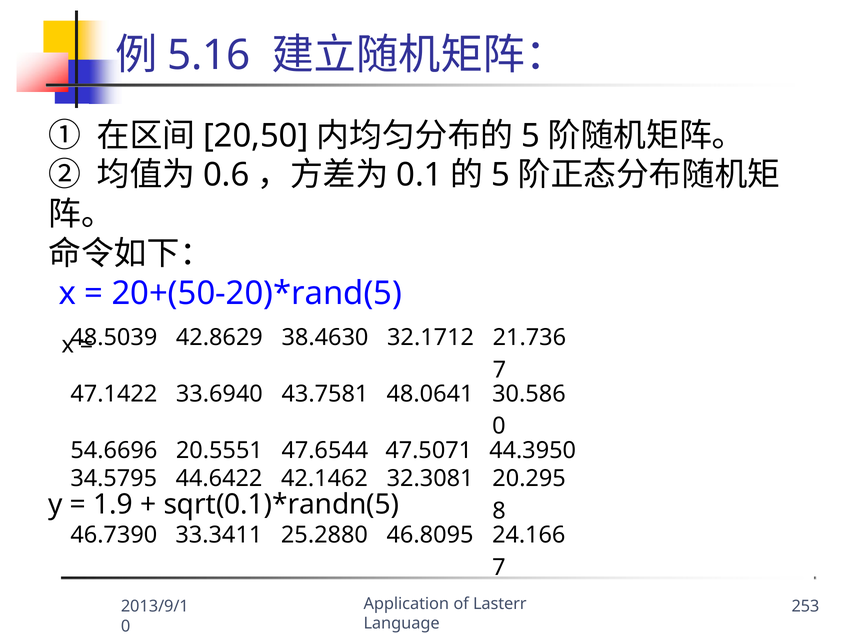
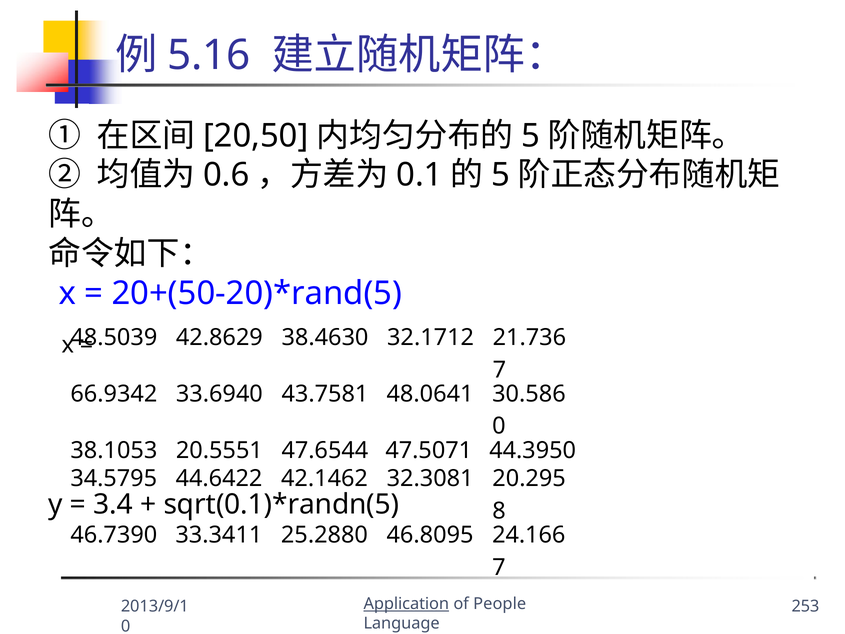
47.1422: 47.1422 -> 66.9342 (114, 394)
54.6696: 54.6696 -> 38.1053 (114, 450)
1.9: 1.9 -> 3.4 (113, 504)
Application underline: none -> present (406, 604)
Lasterr: Lasterr -> People (500, 604)
